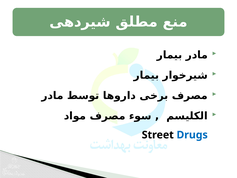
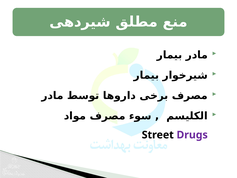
Drugs colour: blue -> purple (192, 135)
